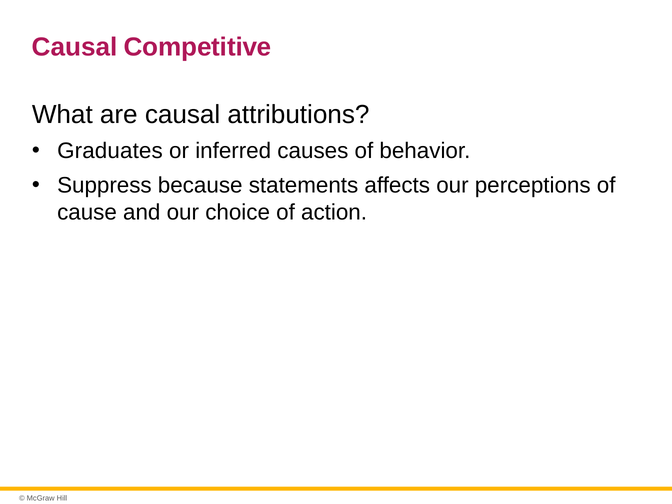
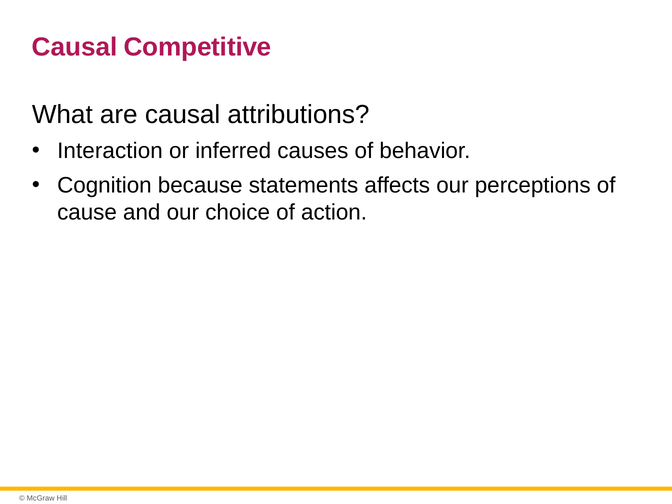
Graduates: Graduates -> Interaction (110, 151)
Suppress: Suppress -> Cognition (104, 185)
